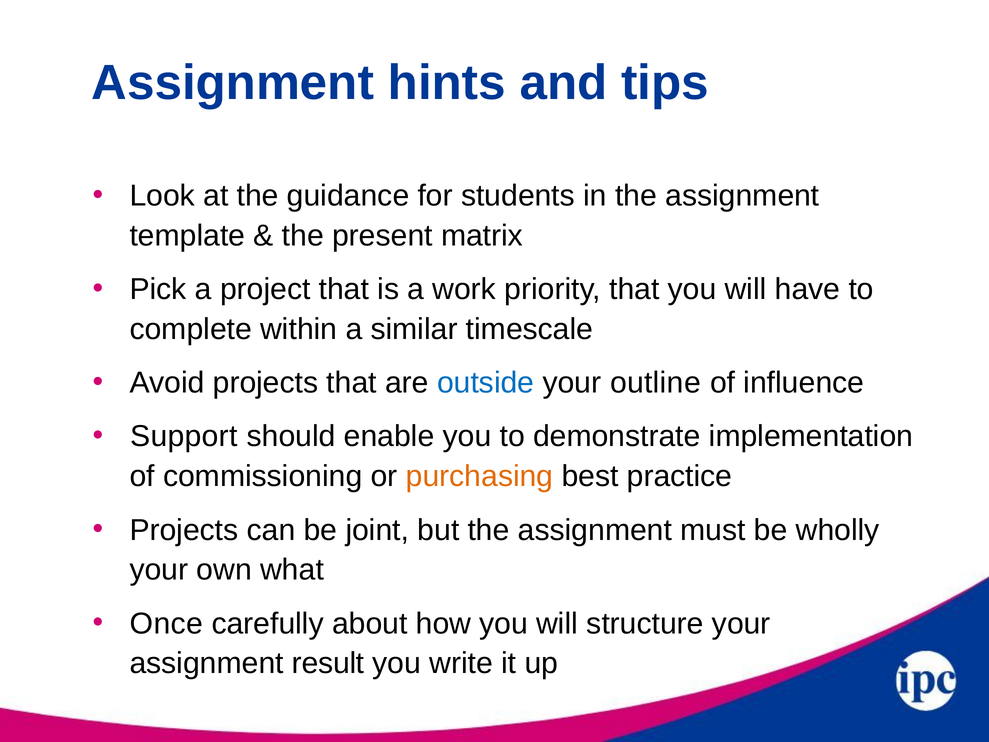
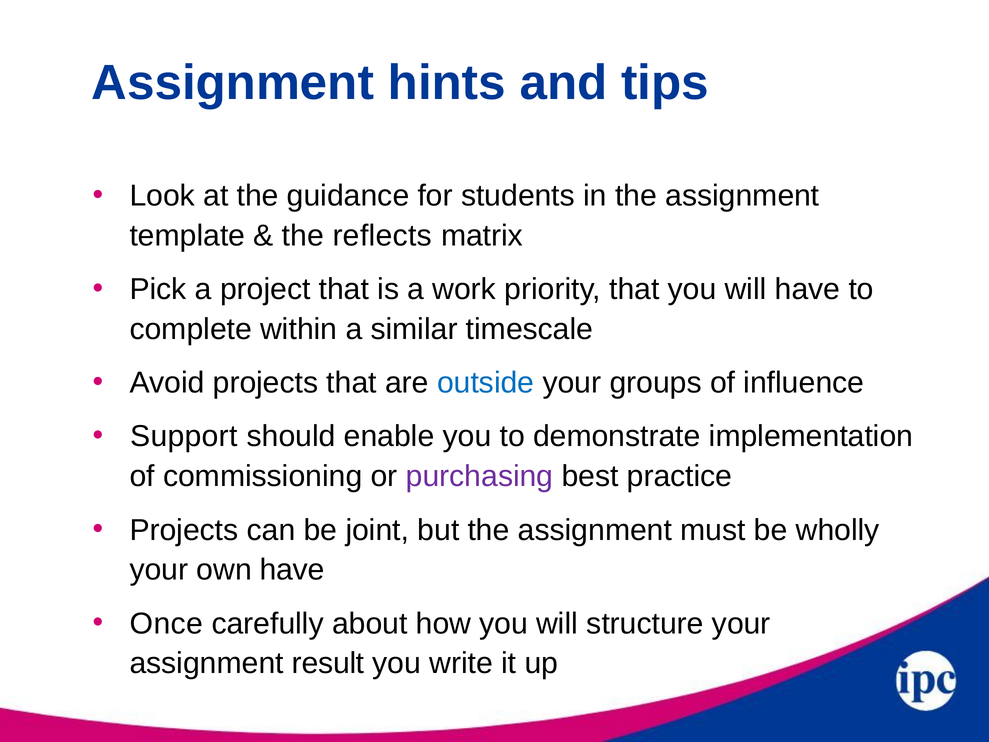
present: present -> reflects (382, 236)
outline: outline -> groups (656, 383)
purchasing colour: orange -> purple (480, 476)
own what: what -> have (292, 570)
